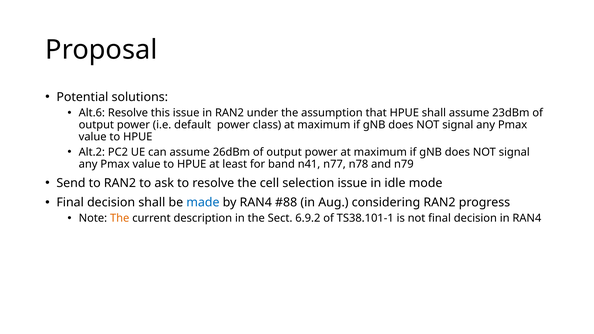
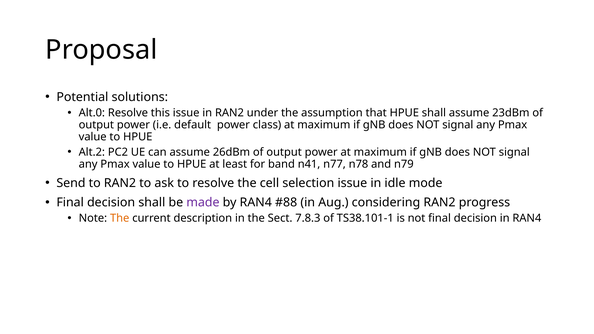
Alt.6: Alt.6 -> Alt.0 (92, 113)
made colour: blue -> purple (203, 203)
6.9.2: 6.9.2 -> 7.8.3 (308, 218)
